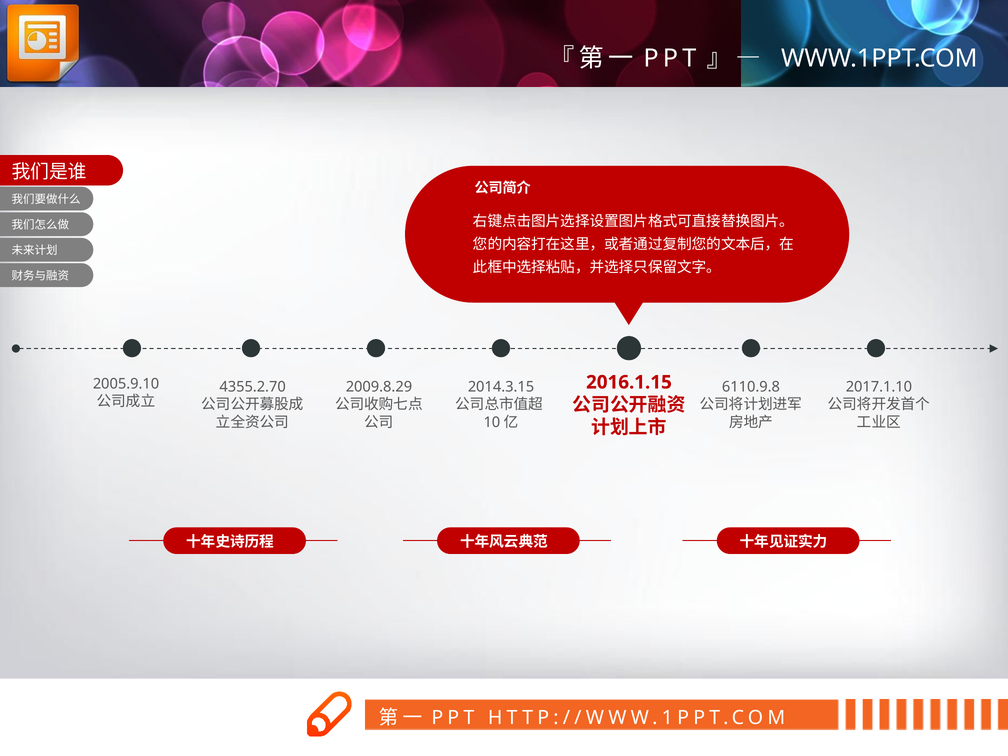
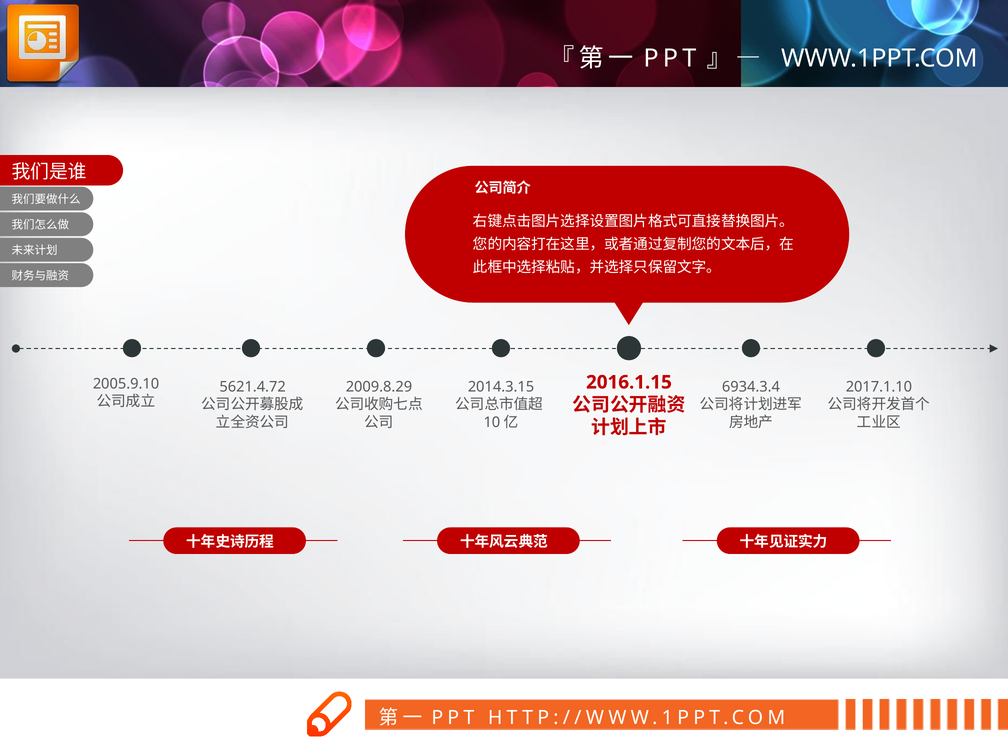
4355.2.70: 4355.2.70 -> 5621.4.72 (253, 387)
6110.9.8: 6110.9.8 -> 6934.3.4 (751, 387)
